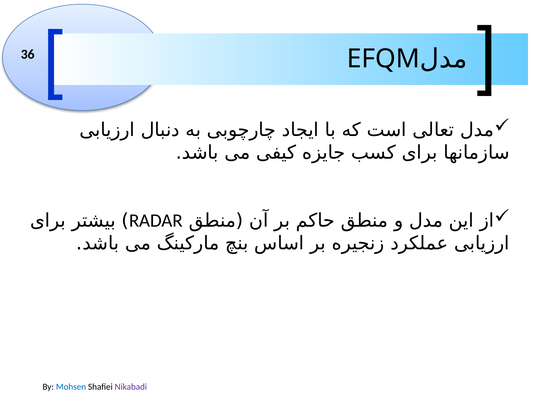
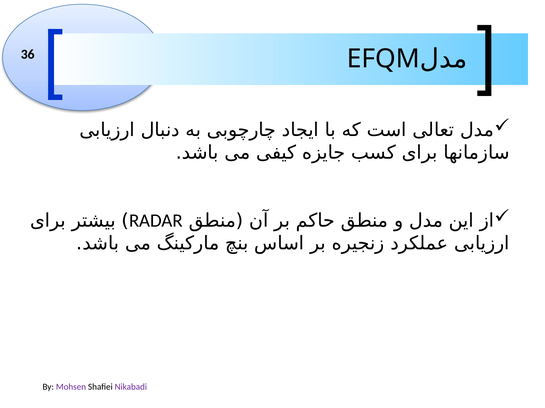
Mohsen colour: blue -> purple (71, 388)
